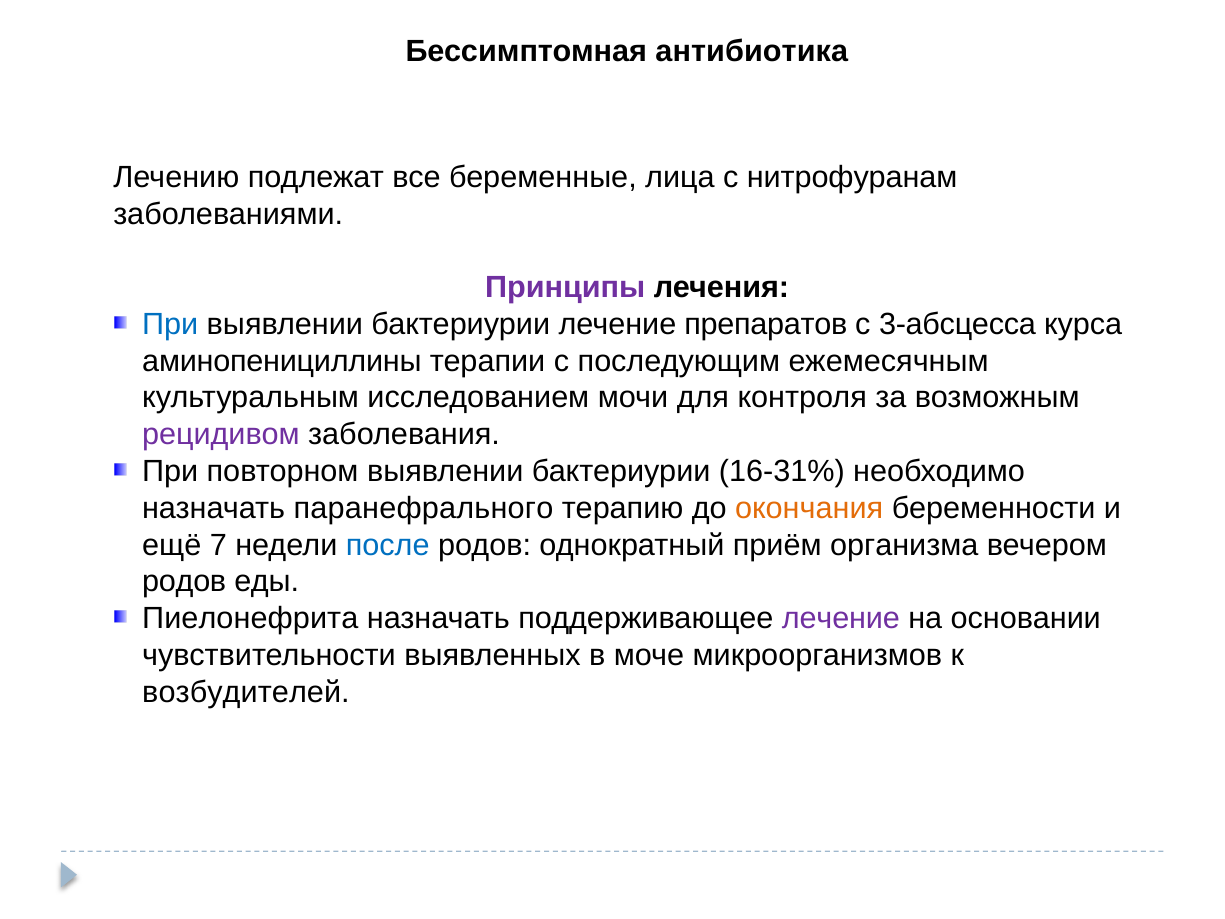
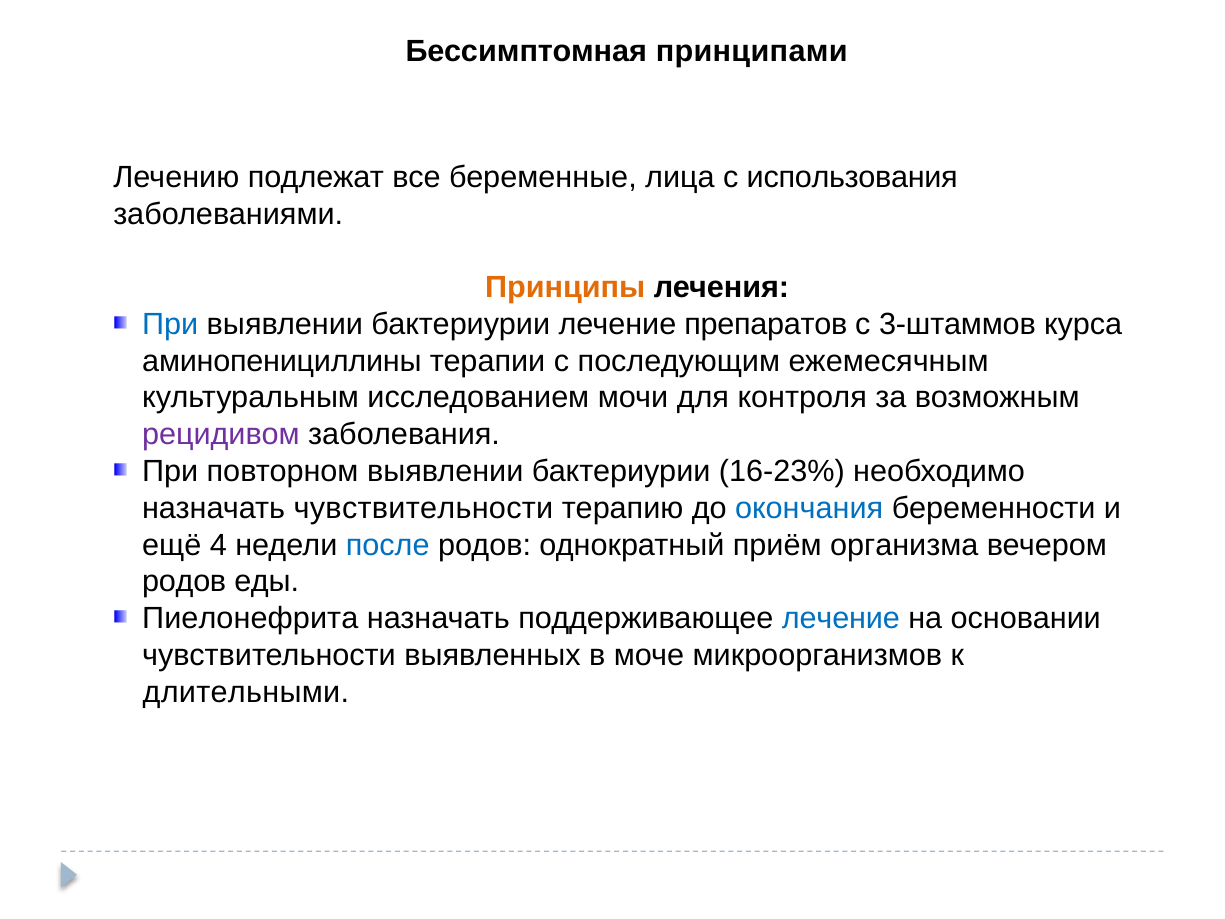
антибиотика: антибиотика -> принципами (752, 52)
нитрофуранам: нитрофуранам -> использования (852, 177)
Принципы colour: purple -> orange (565, 288)
3-абсцесса: 3-абсцесса -> 3-штаммов (957, 324)
16-31%: 16-31% -> 16-23% (782, 471)
назначать паранефрального: паранефрального -> чувствительности (423, 508)
окончания colour: orange -> blue (809, 508)
7: 7 -> 4 (218, 545)
лечение colour: purple -> blue (841, 618)
возбудителей: возбудителей -> длительными (246, 692)
